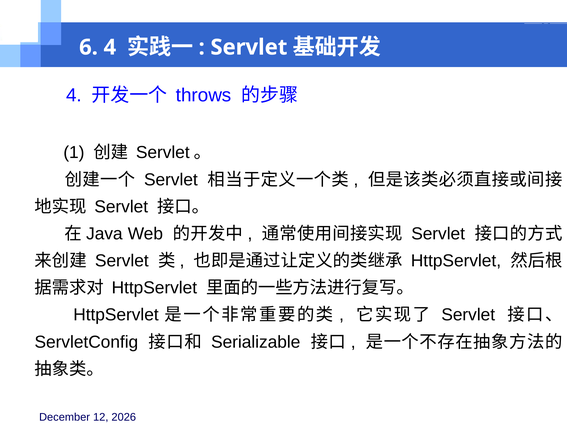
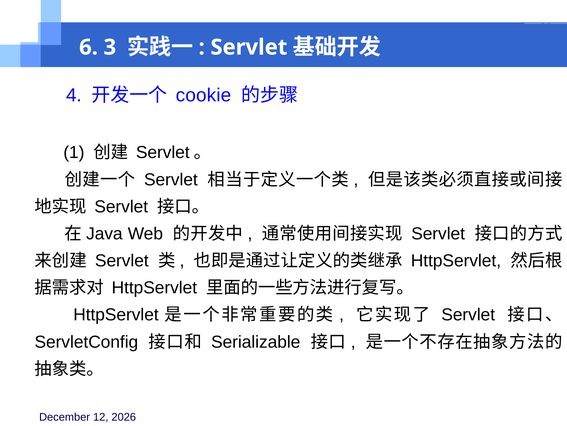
6 4: 4 -> 3 (110, 47)
throws: throws -> cookie (204, 95)
